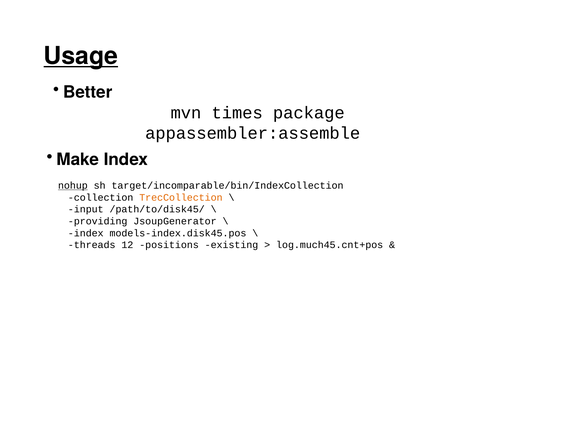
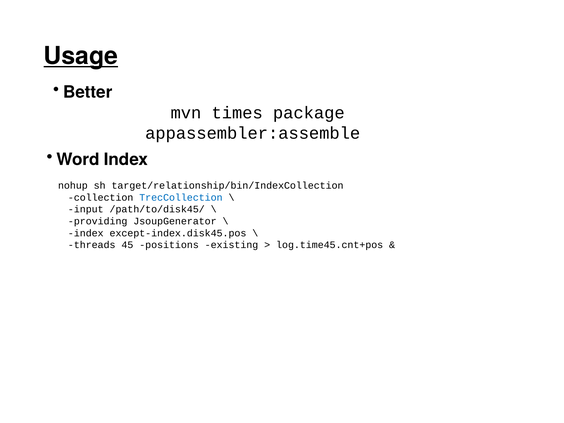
Make: Make -> Word (78, 160)
nohup underline: present -> none (73, 186)
target/incomparable/bin/IndexCollection: target/incomparable/bin/IndexCollection -> target/relationship/bin/IndexCollection (228, 186)
TrecCollection colour: orange -> blue (181, 197)
models-index.disk45.pos: models-index.disk45.pos -> except-index.disk45.pos (178, 233)
12: 12 -> 45 (127, 245)
log.much45.cnt+pos: log.much45.cnt+pos -> log.time45.cnt+pos (330, 245)
